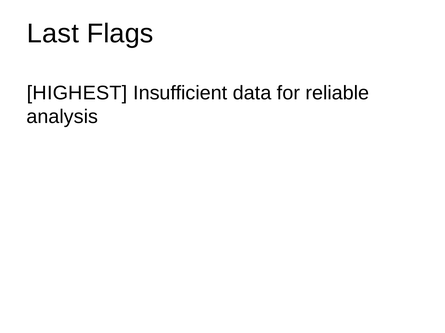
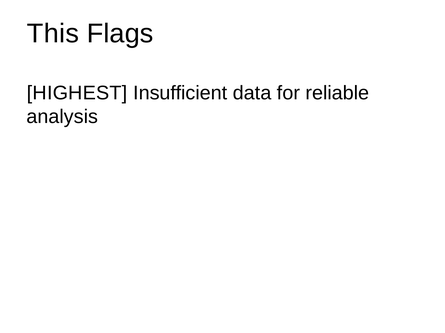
Last: Last -> This (53, 34)
